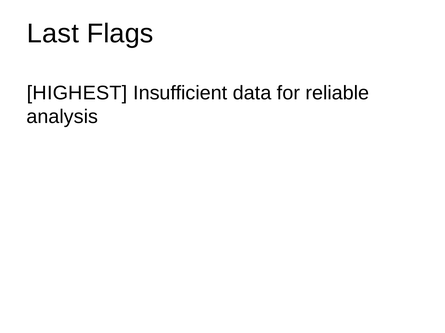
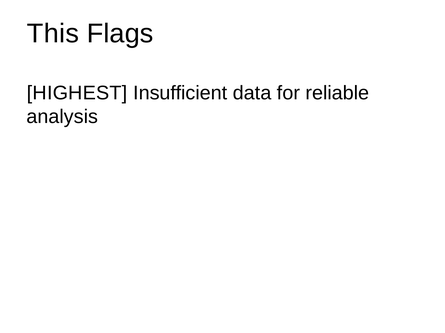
Last: Last -> This (53, 34)
